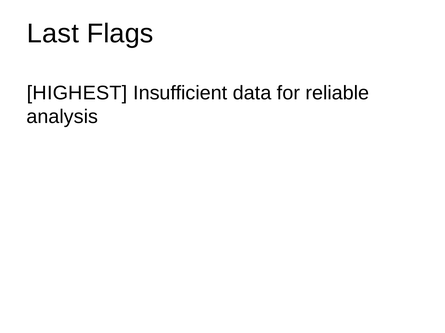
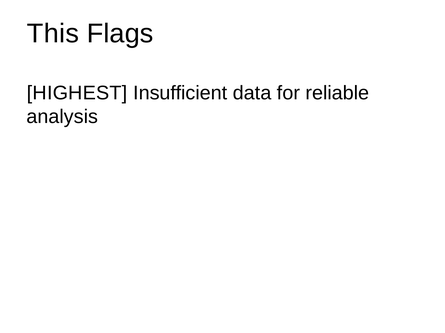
Last: Last -> This (53, 34)
